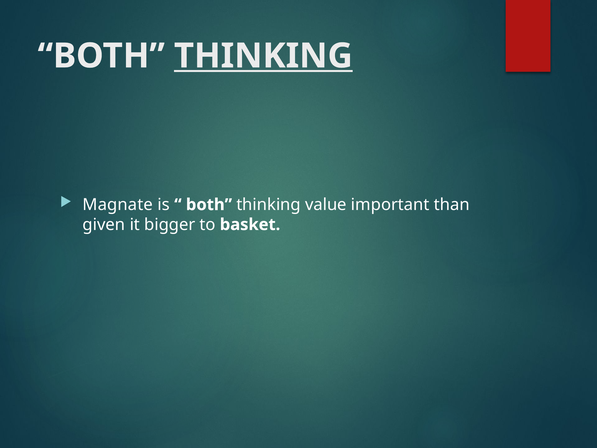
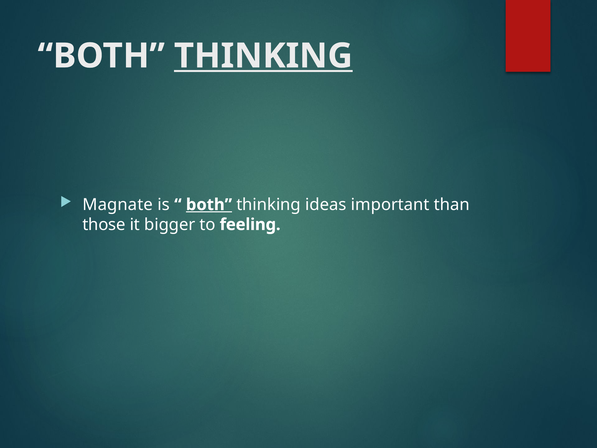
both underline: none -> present (209, 205)
value: value -> ideas (326, 205)
given: given -> those (104, 224)
basket: basket -> feeling (250, 224)
